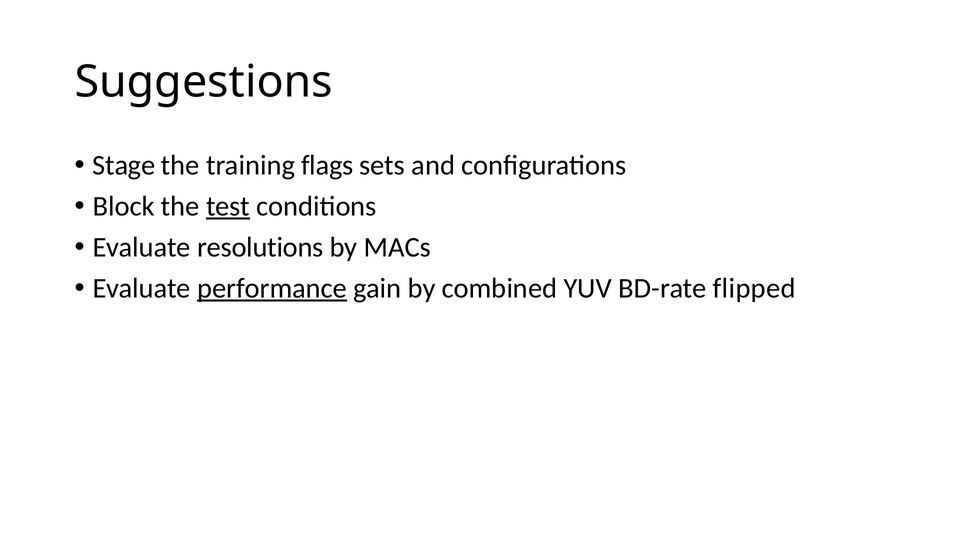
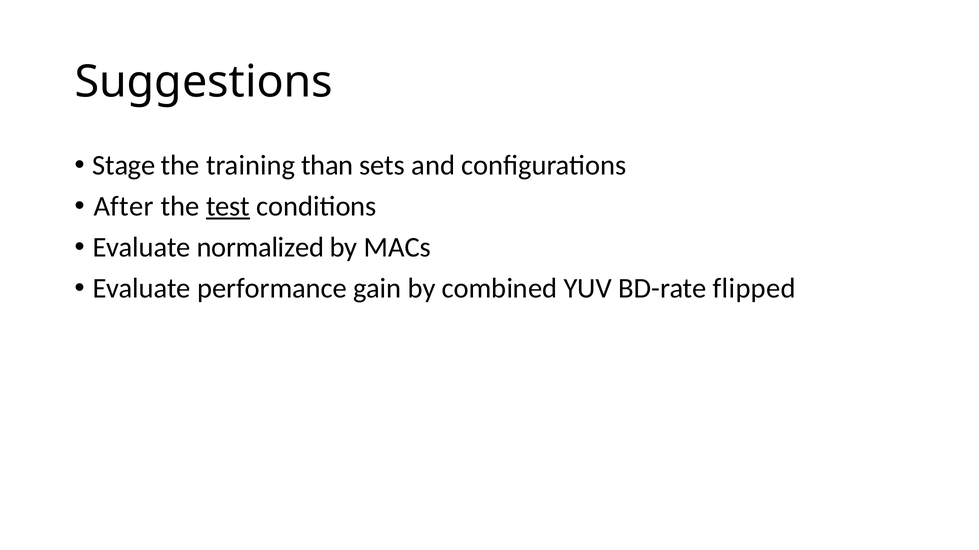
flags: flags -> than (327, 166)
Block: Block -> After (124, 207)
resolutions: resolutions -> normalized (260, 248)
performance underline: present -> none (272, 289)
